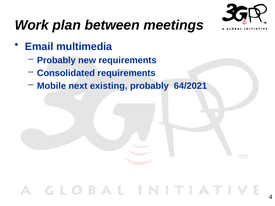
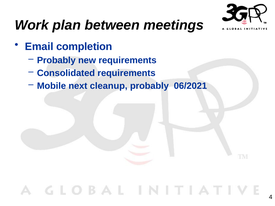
multimedia: multimedia -> completion (84, 47)
existing: existing -> cleanup (109, 86)
64/2021: 64/2021 -> 06/2021 (190, 86)
